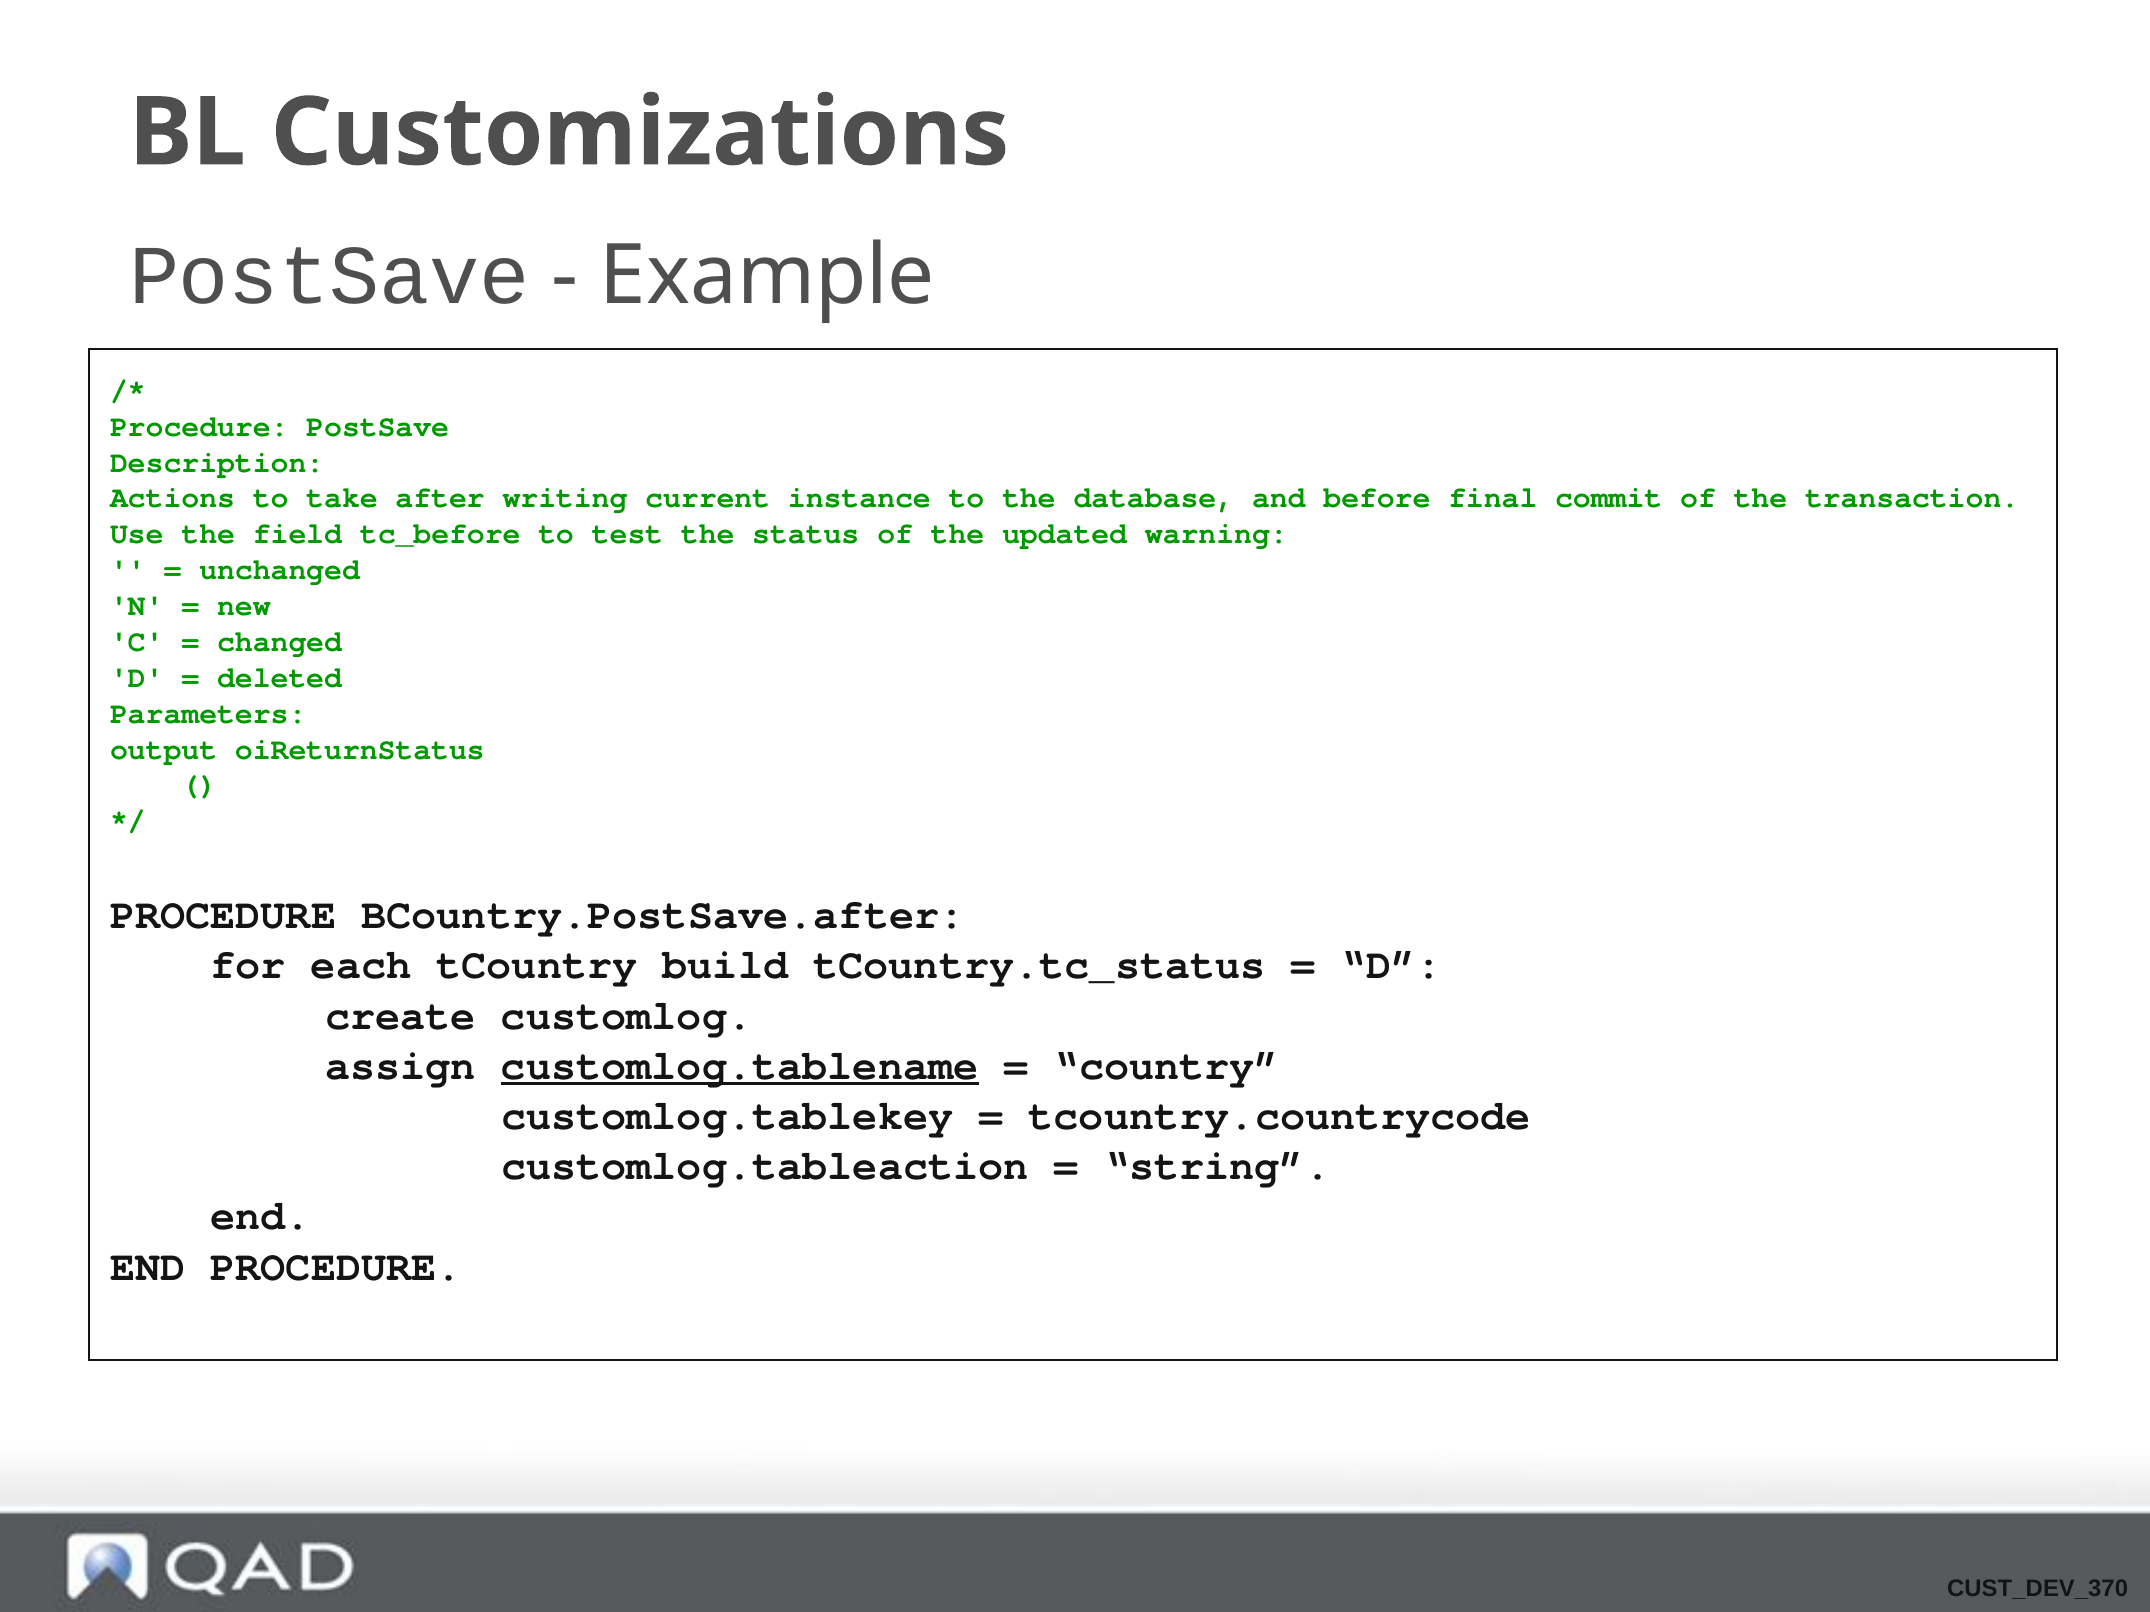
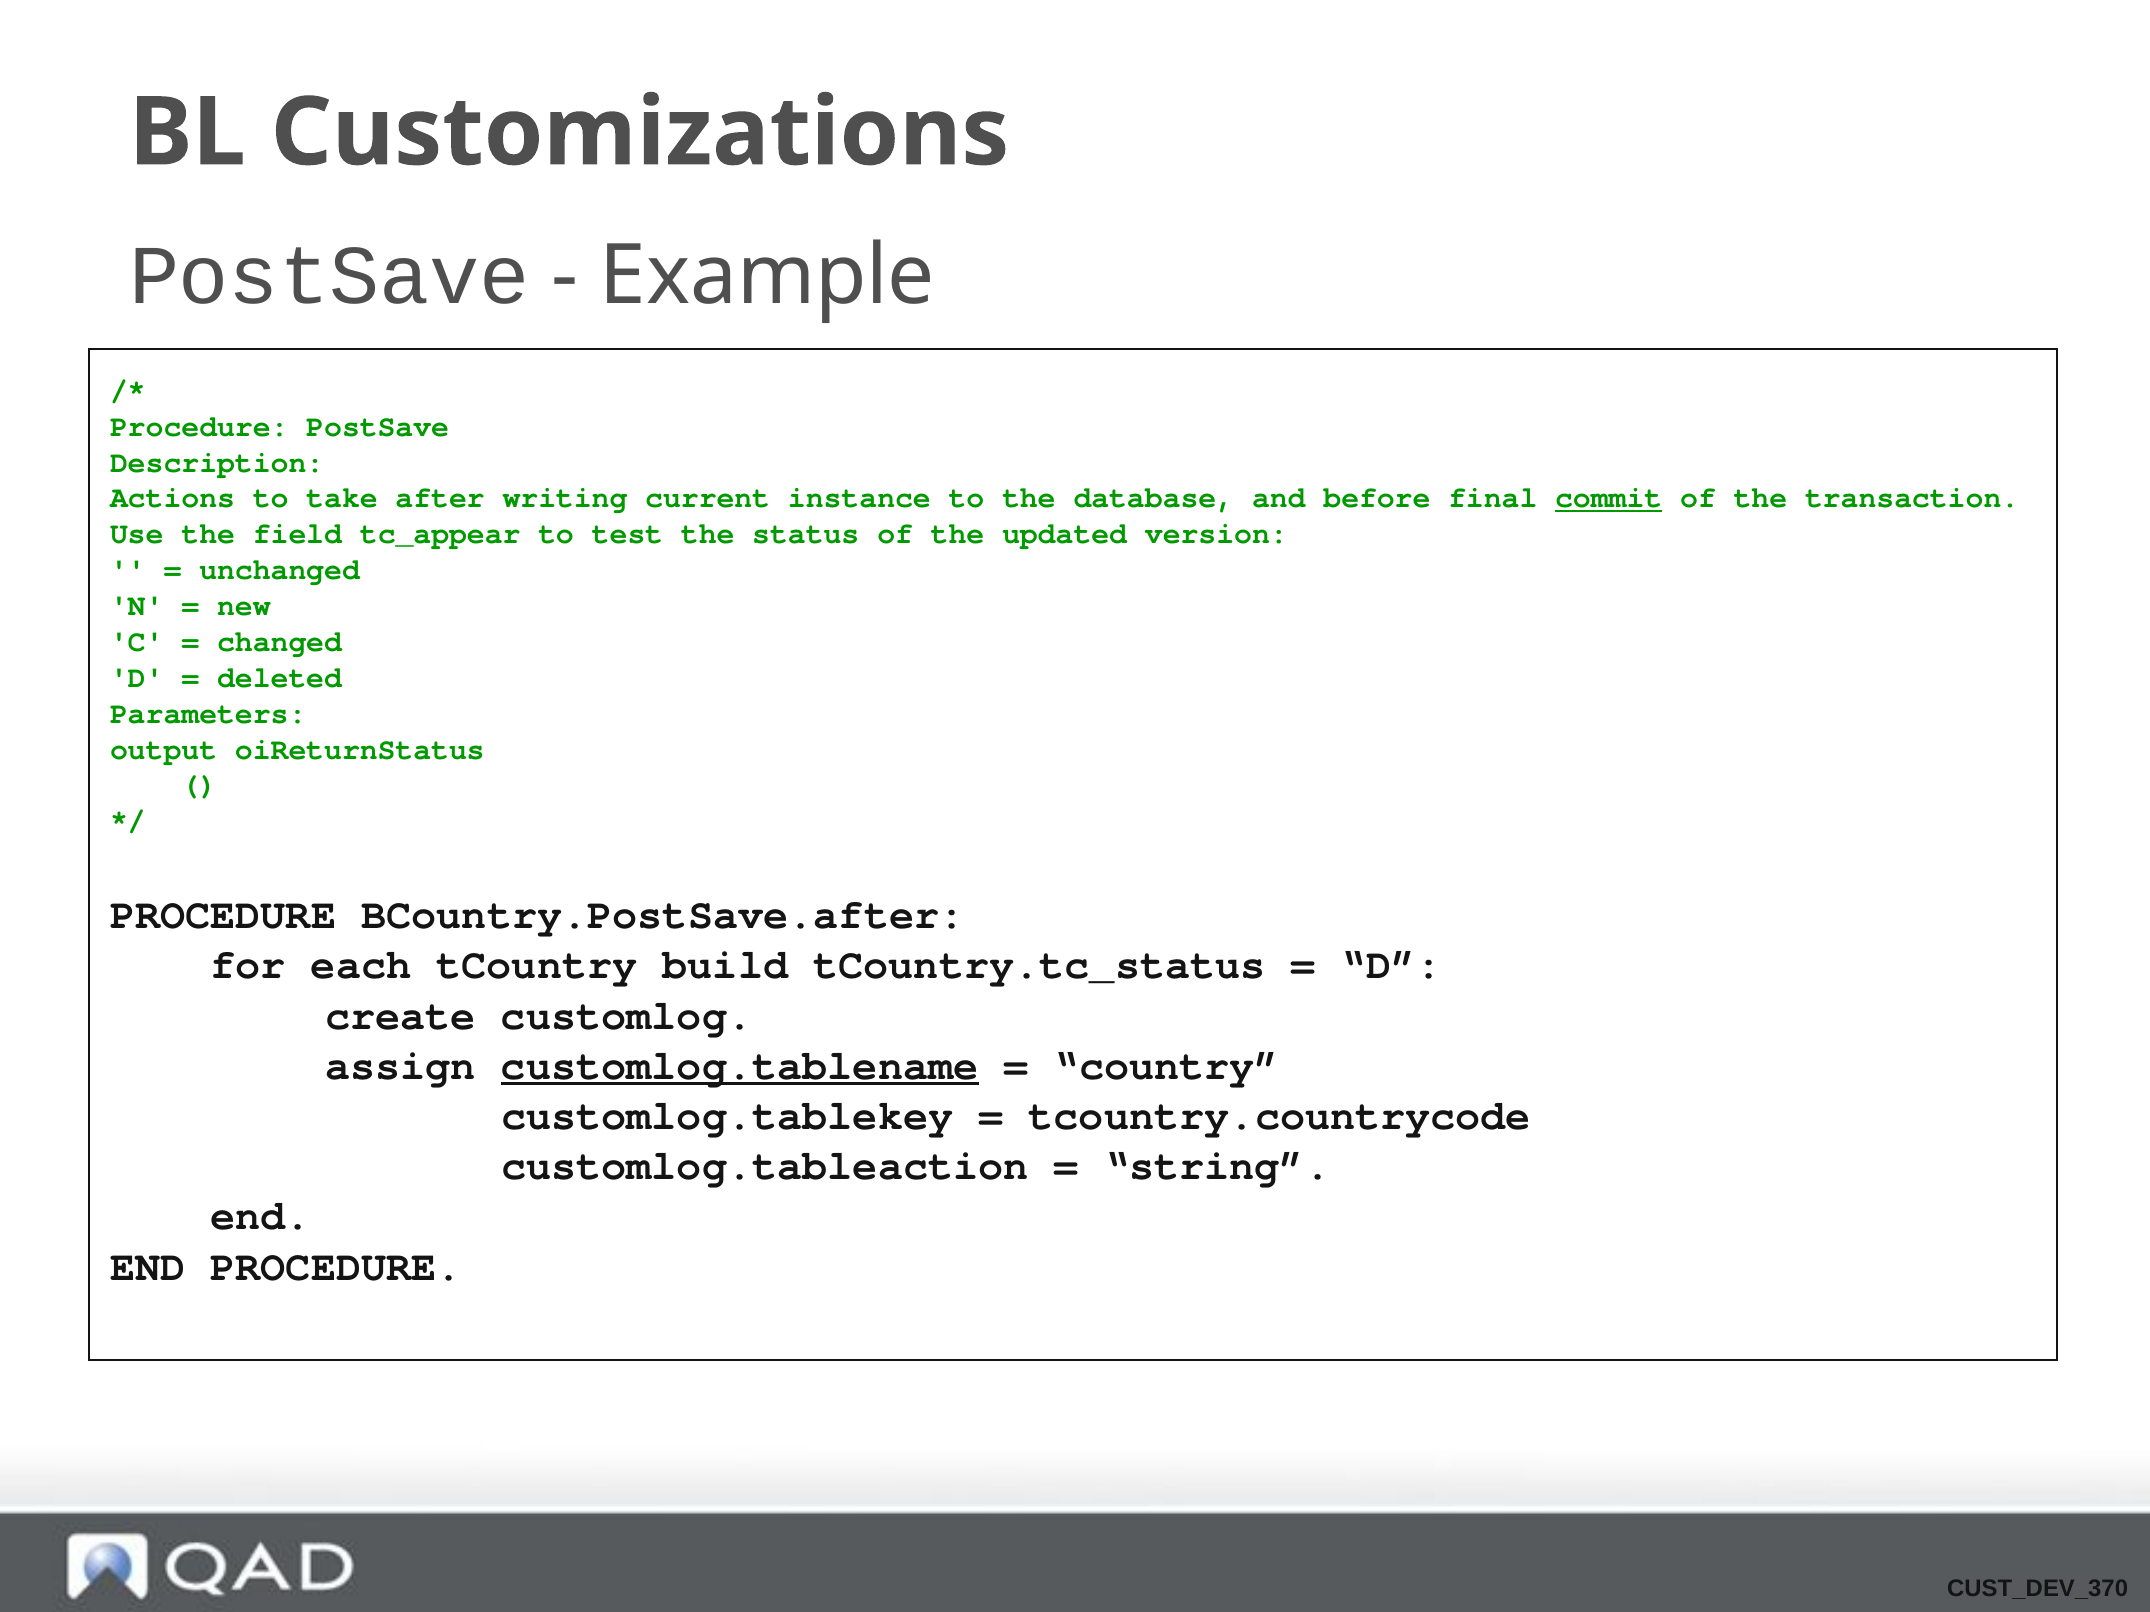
commit underline: none -> present (1609, 498)
tc_before: tc_before -> tc_appear (440, 534)
warning: warning -> version (1216, 534)
